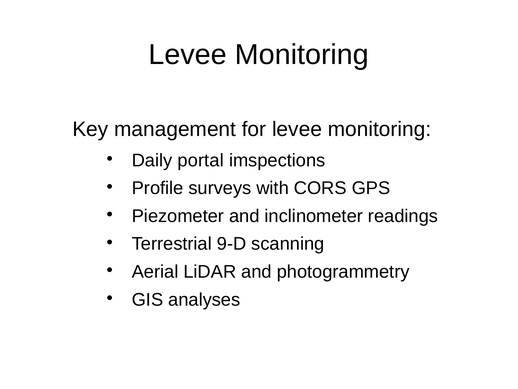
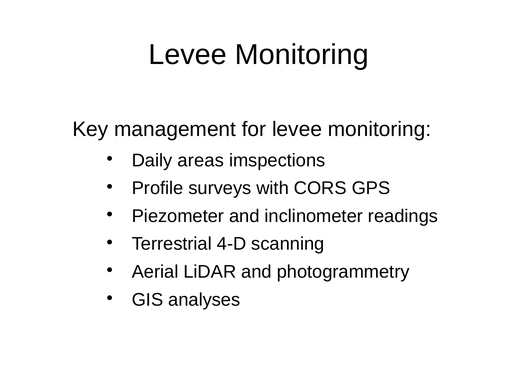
portal: portal -> areas (201, 160)
9-D: 9-D -> 4-D (232, 244)
